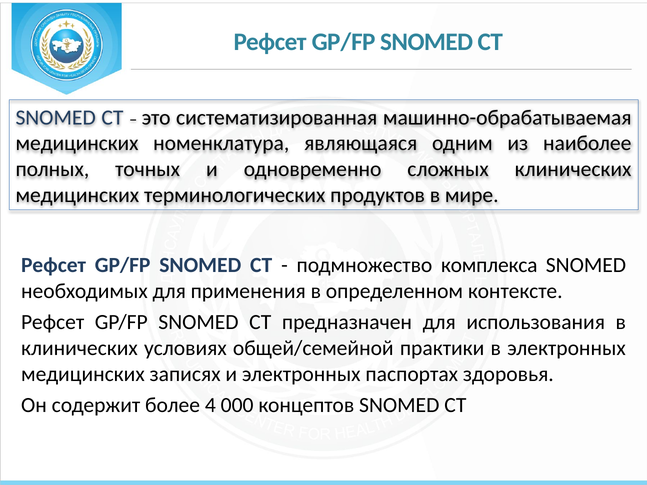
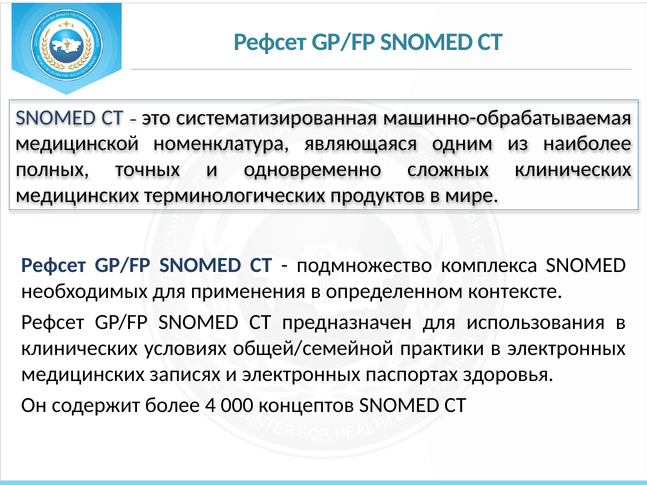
медицинских: медицинских -> медицинской (77, 143)
